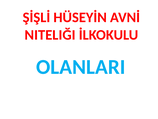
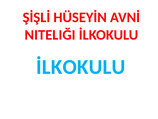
OLANLARI: OLANLARI -> İLKOKULU (81, 67)
